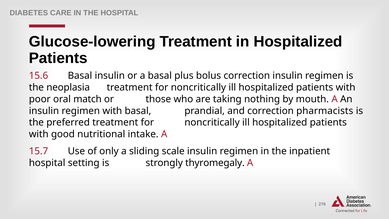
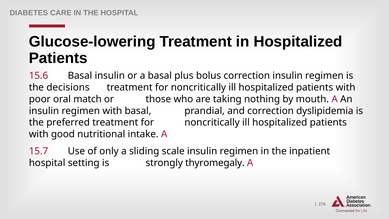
neoplasia: neoplasia -> decisions (68, 87)
pharmacists: pharmacists -> dyslipidemia (325, 111)
